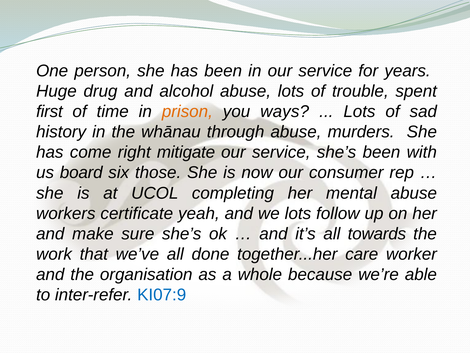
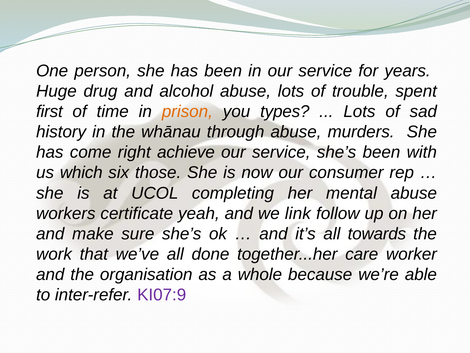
ways: ways -> types (285, 111)
mitigate: mitigate -> achieve (186, 152)
board: board -> which (81, 172)
we lots: lots -> link (298, 213)
KI07:9 colour: blue -> purple (162, 295)
